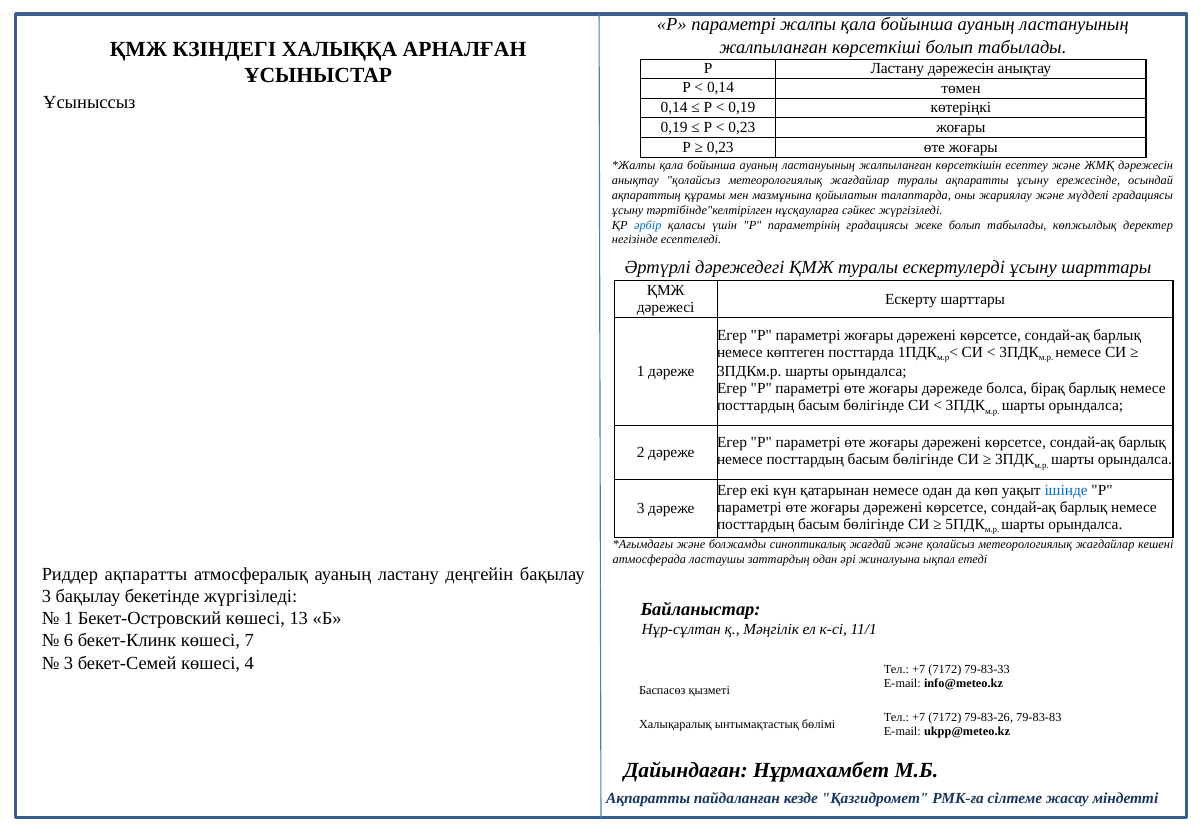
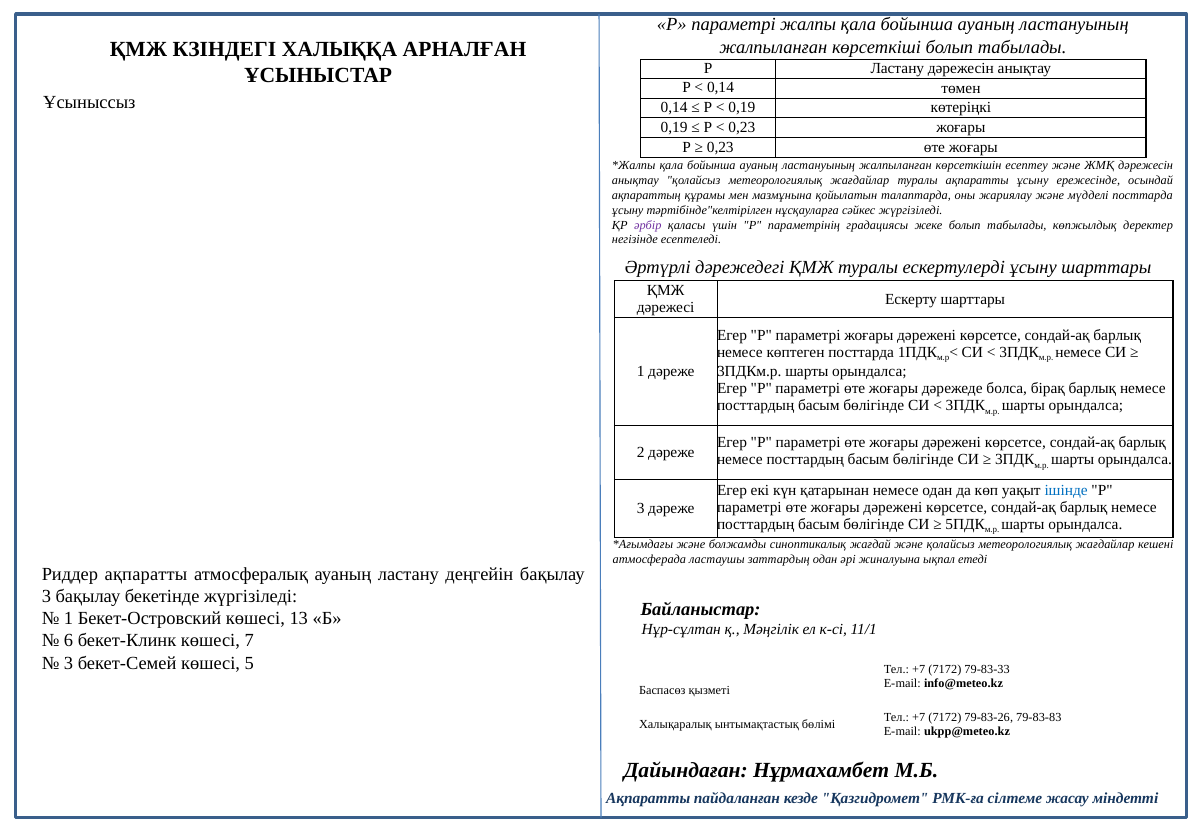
мүдделі градациясы: градациясы -> посттарда (1143, 195)
әрбір colour: blue -> purple (648, 225)
4: 4 -> 5 (249, 663)
